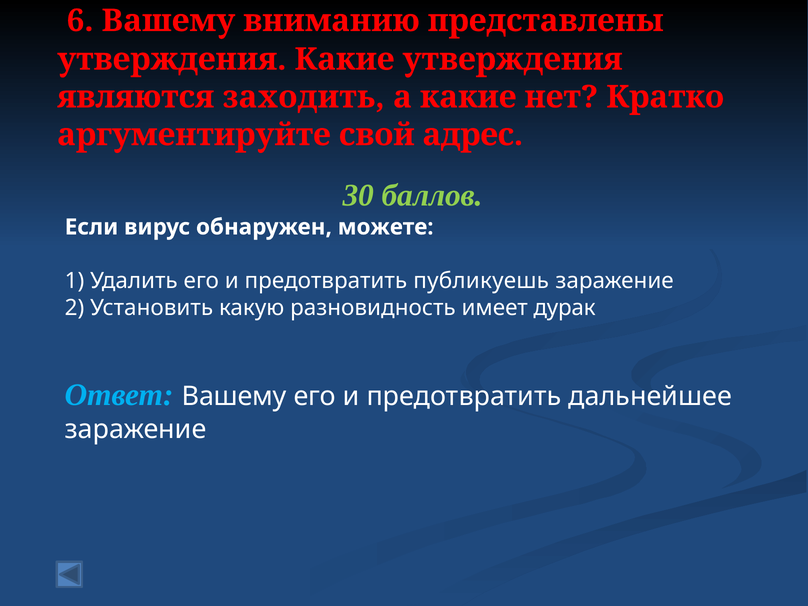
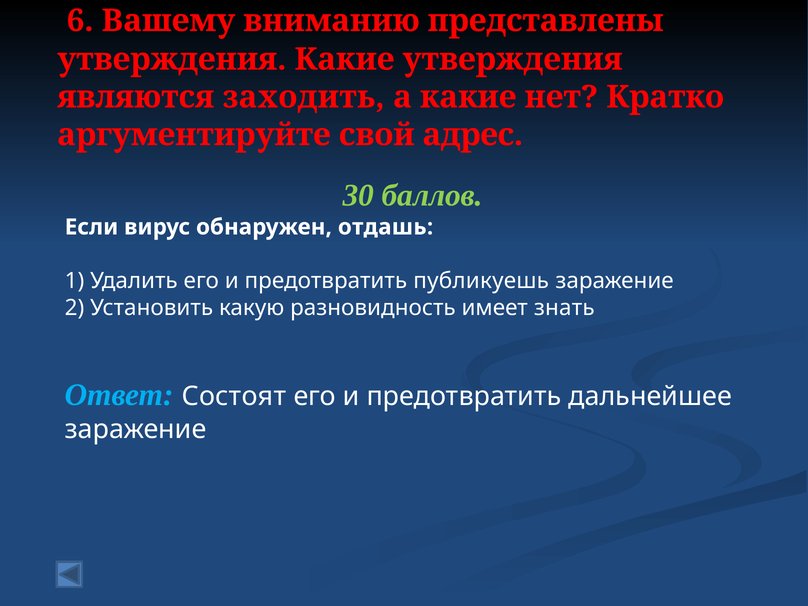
можете: можете -> отдашь (386, 227)
дурак: дурак -> знать (564, 308)
Ответ Вашему: Вашему -> Состоят (234, 396)
